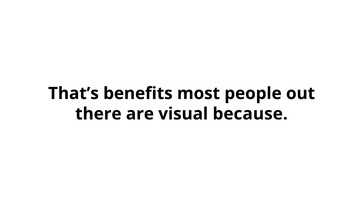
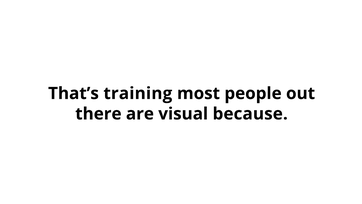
benefits: benefits -> training (138, 93)
